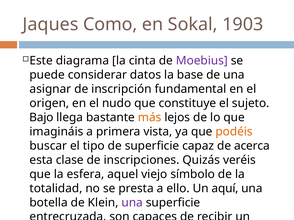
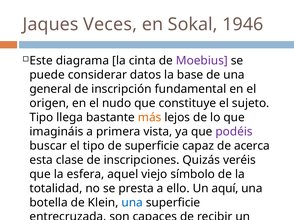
Como: Como -> Veces (110, 25)
1903: 1903 -> 1946 (243, 25)
asignar: asignar -> general (50, 89)
Bajo: Bajo -> Tipo (41, 118)
podéis colour: orange -> purple (234, 132)
una colour: purple -> blue (132, 203)
